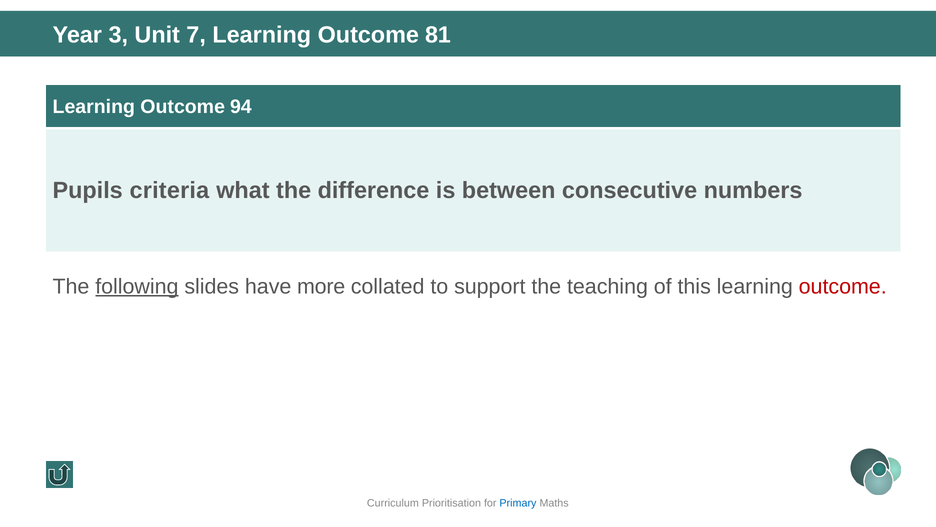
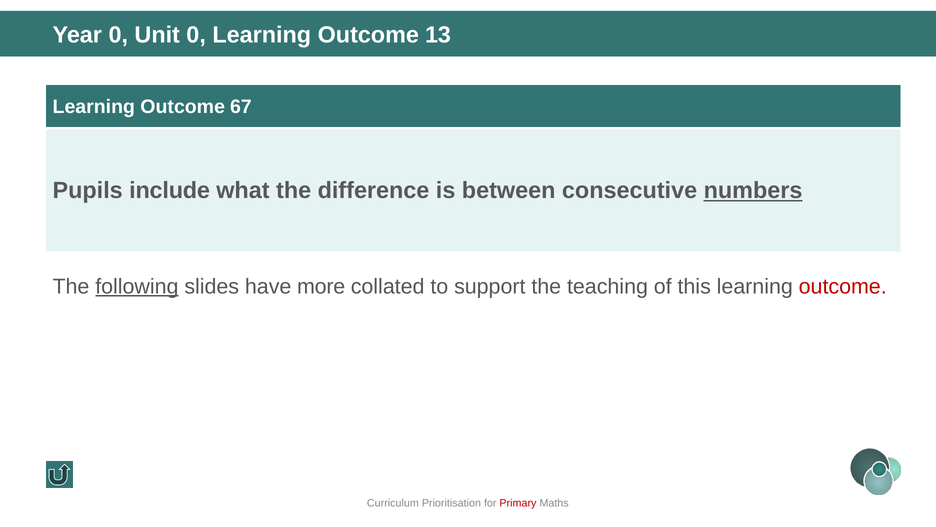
Year 3: 3 -> 0 (118, 35)
Unit 7: 7 -> 0 (196, 35)
81: 81 -> 13 (438, 35)
94: 94 -> 67 (241, 107)
criteria: criteria -> include (170, 190)
numbers underline: none -> present (753, 190)
Primary colour: blue -> red (518, 503)
